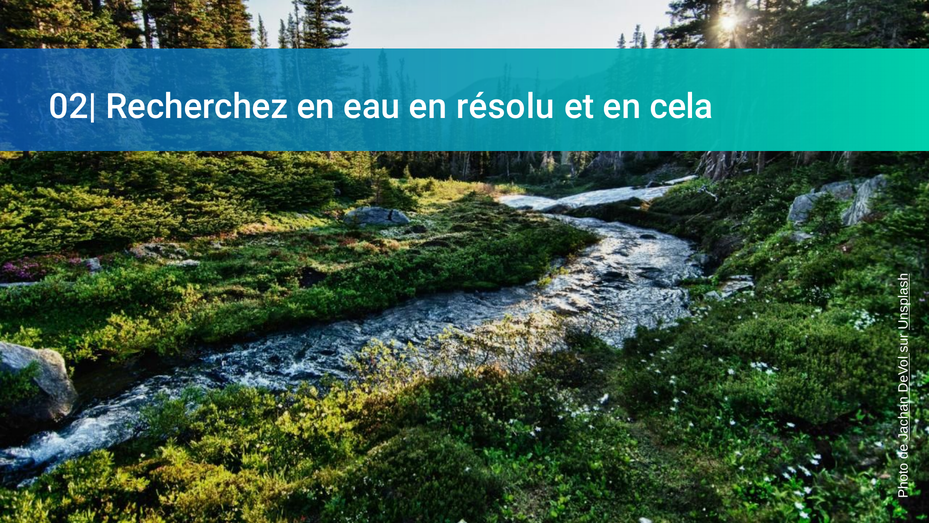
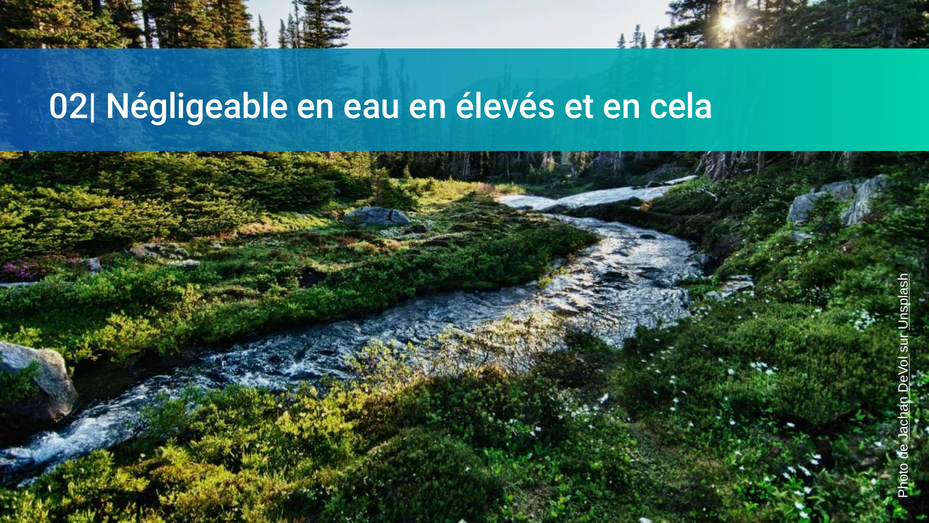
Recherchez: Recherchez -> Négligeable (197, 107)
résolu: résolu -> élevés (506, 107)
